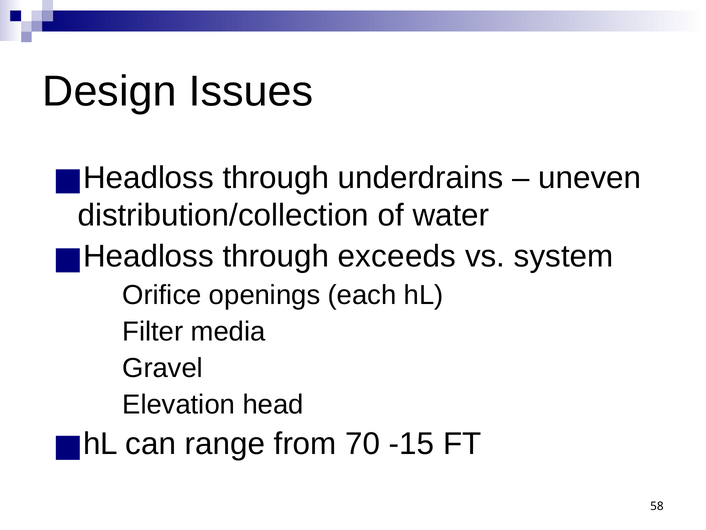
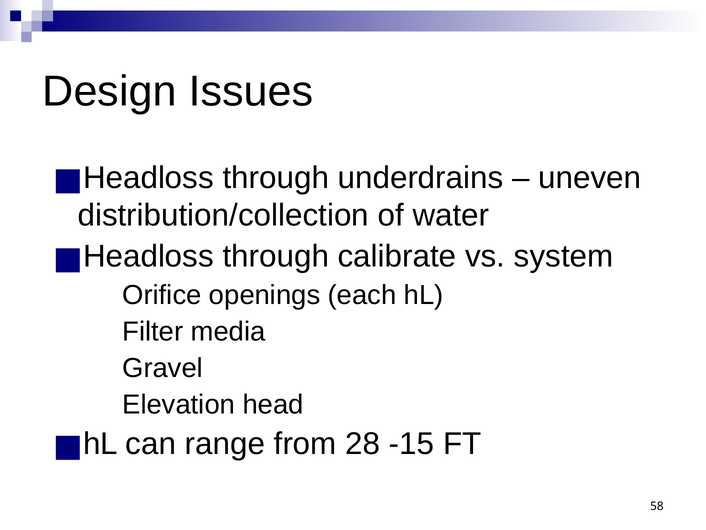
exceeds: exceeds -> calibrate (397, 256)
70: 70 -> 28 (363, 444)
